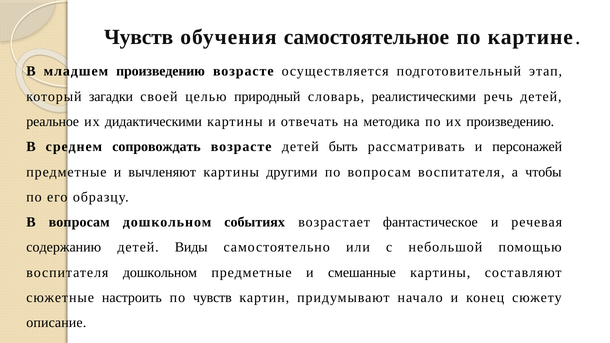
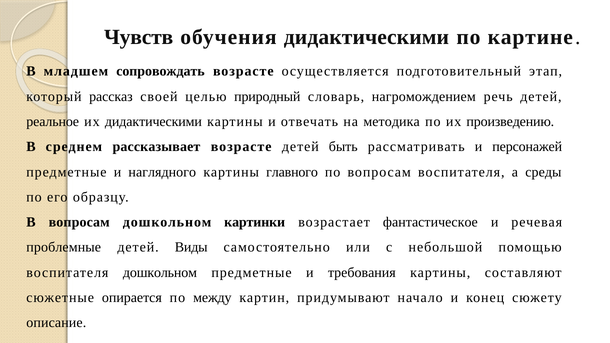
обучения самостоятельное: самостоятельное -> дидактическими (366, 37)
младшем произведению: произведению -> сопровождать (160, 71)
загадки: загадки -> рассказ (111, 97)
реалистическими: реалистическими -> нагромождением (424, 97)
сопровождать: сопровождать -> рассказывает (156, 147)
вычленяют: вычленяют -> наглядного (162, 172)
другими: другими -> главного (292, 172)
чтобы: чтобы -> среды (543, 172)
событиях: событиях -> картинки (255, 222)
содержанию: содержанию -> проблемные (64, 247)
смешанные: смешанные -> требования (362, 273)
настроить: настроить -> опирается (132, 298)
по чувств: чувств -> между (212, 298)
